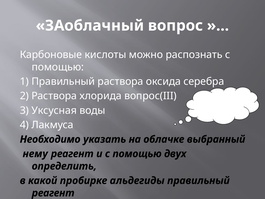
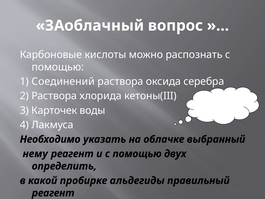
1 Правильный: Правильный -> Соединений (63, 81)
вопрос(III: вопрос(III -> кетоны(III (150, 96)
Уксусная: Уксусная -> Карточек (54, 110)
